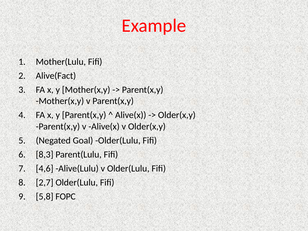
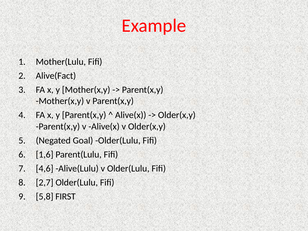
8,3: 8,3 -> 1,6 (45, 154)
FOPC: FOPC -> FIRST (66, 197)
